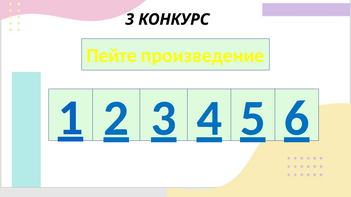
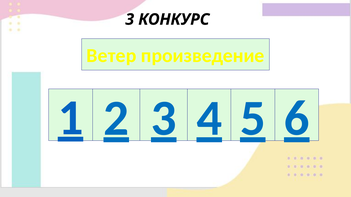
Пейте: Пейте -> Ветер (111, 56)
